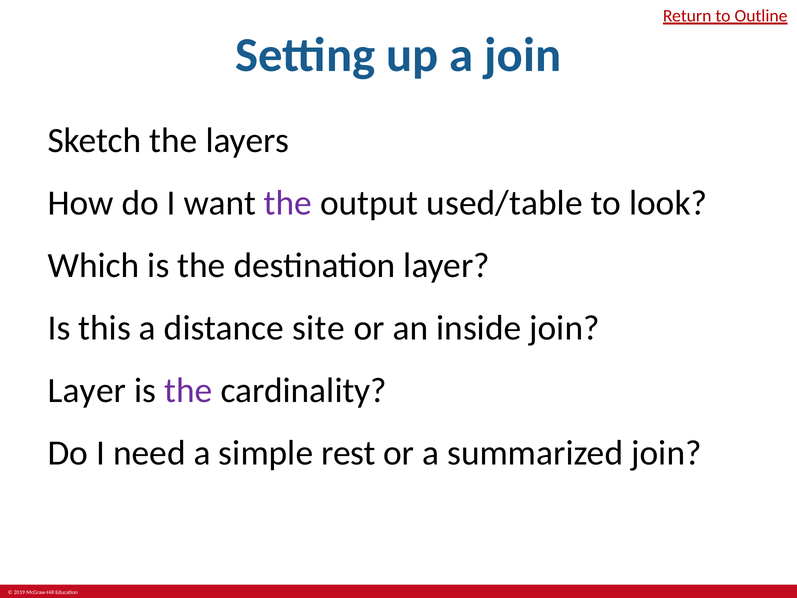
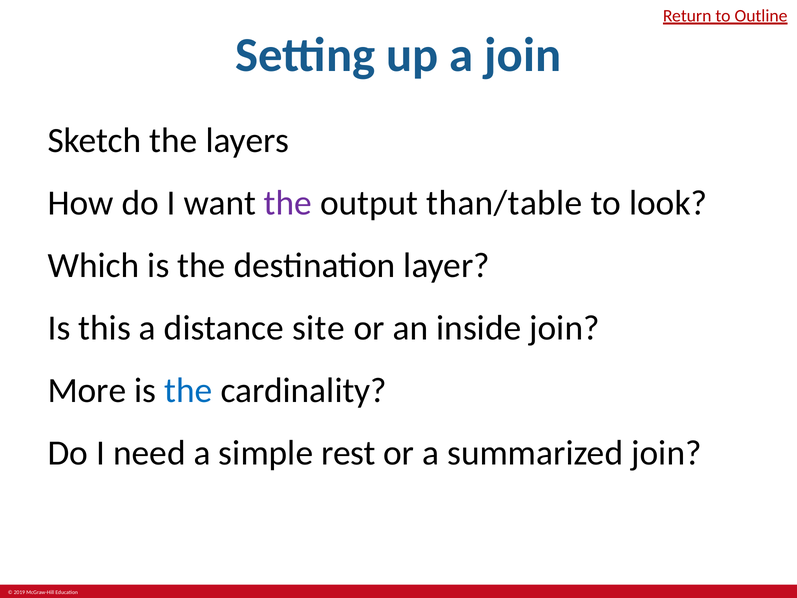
used/table: used/table -> than/table (504, 203)
Layer: Layer -> More (87, 390)
the colour: purple -> blue (188, 390)
